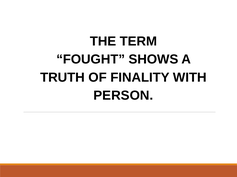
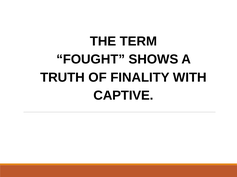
PERSON: PERSON -> CAPTIVE (123, 96)
